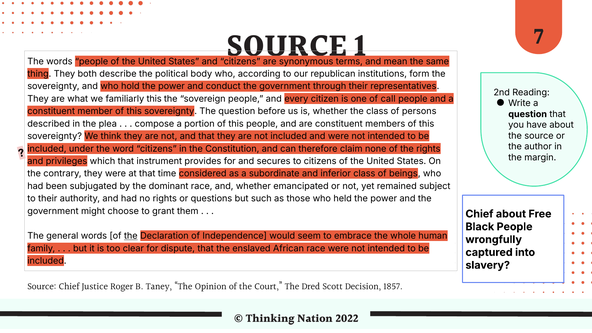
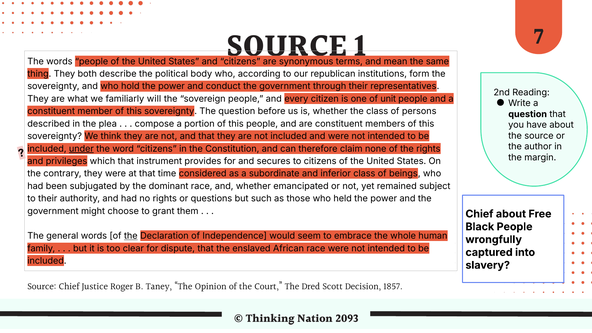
familiarly this: this -> will (154, 99)
call: call -> unit (388, 99)
under underline: none -> present (81, 149)
2022: 2022 -> 2093 (347, 319)
